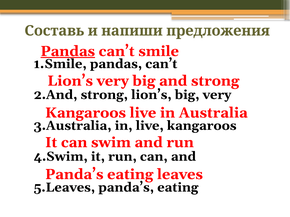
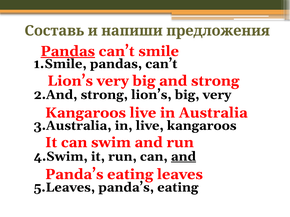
and underline: none -> present (183, 157)
